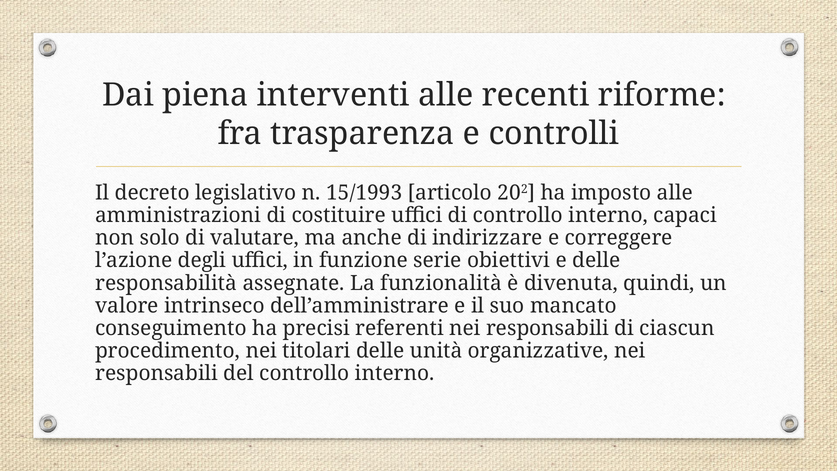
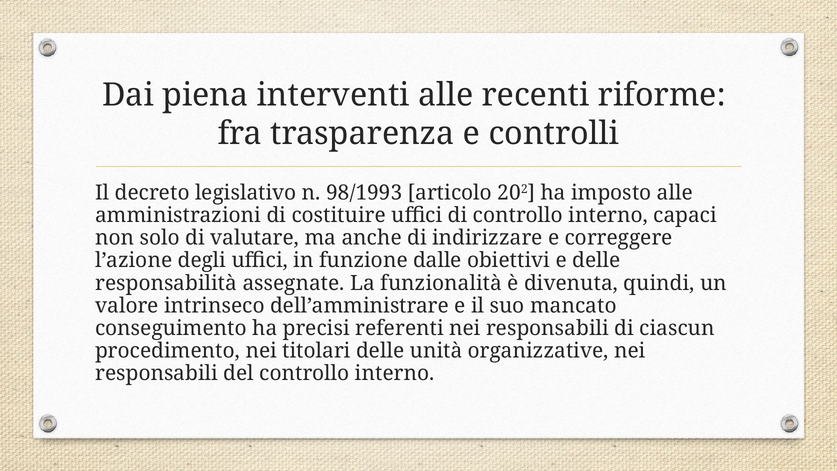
15/1993: 15/1993 -> 98/1993 (364, 193)
serie: serie -> dalle (437, 260)
